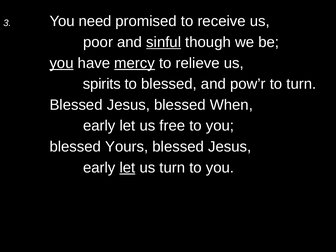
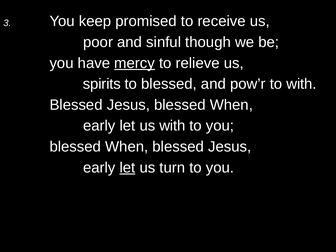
need: need -> keep (95, 21)
sinful underline: present -> none (164, 42)
you underline: present -> none (62, 63)
to turn: turn -> with (301, 84)
us free: free -> with (172, 126)
Yours: Yours -> When (127, 147)
